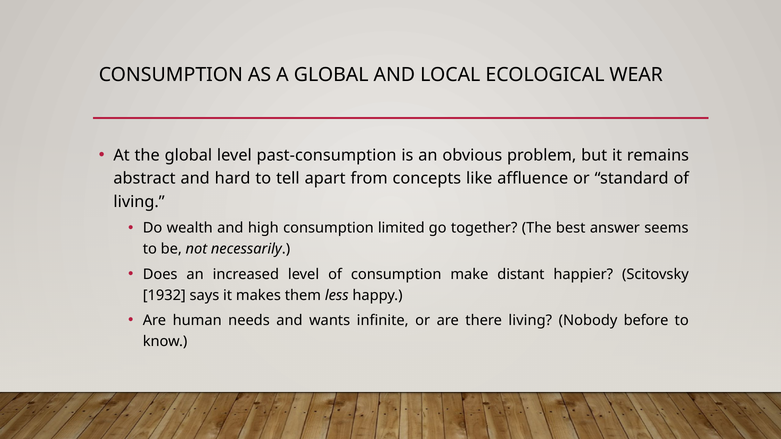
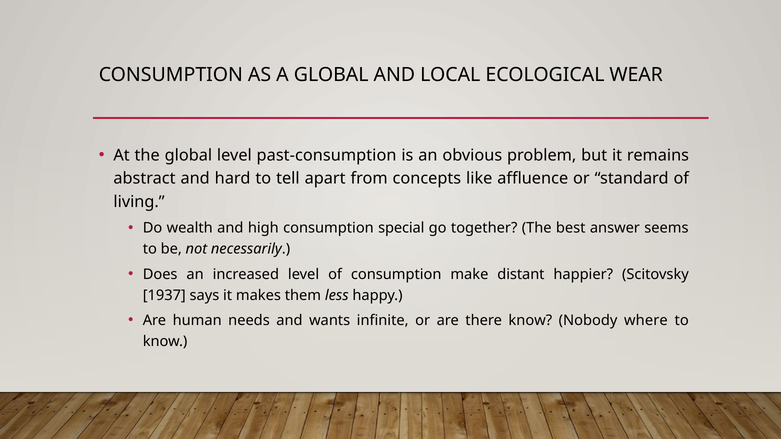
limited: limited -> special (401, 228)
1932: 1932 -> 1937 (164, 295)
there living: living -> know (530, 321)
before: before -> where (646, 321)
